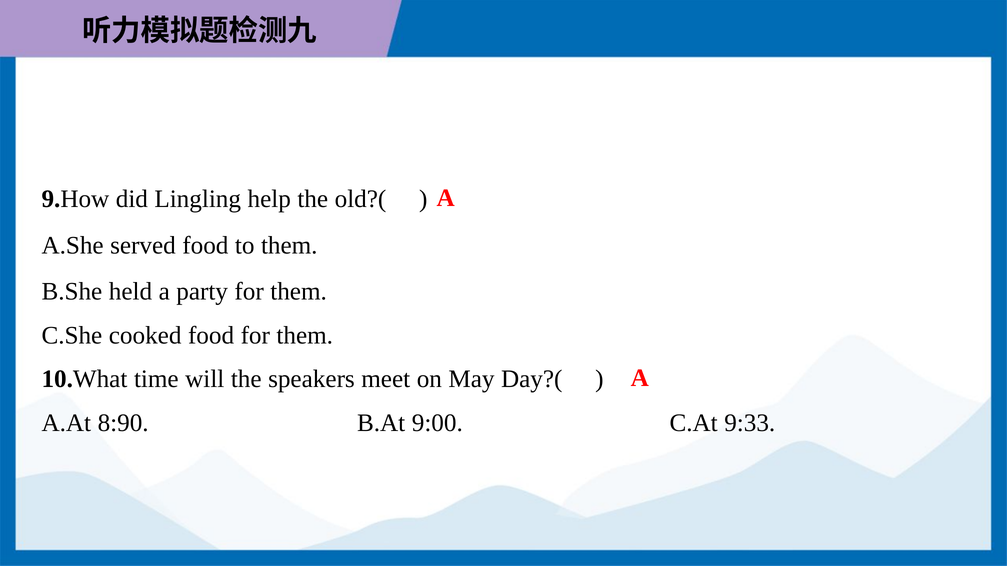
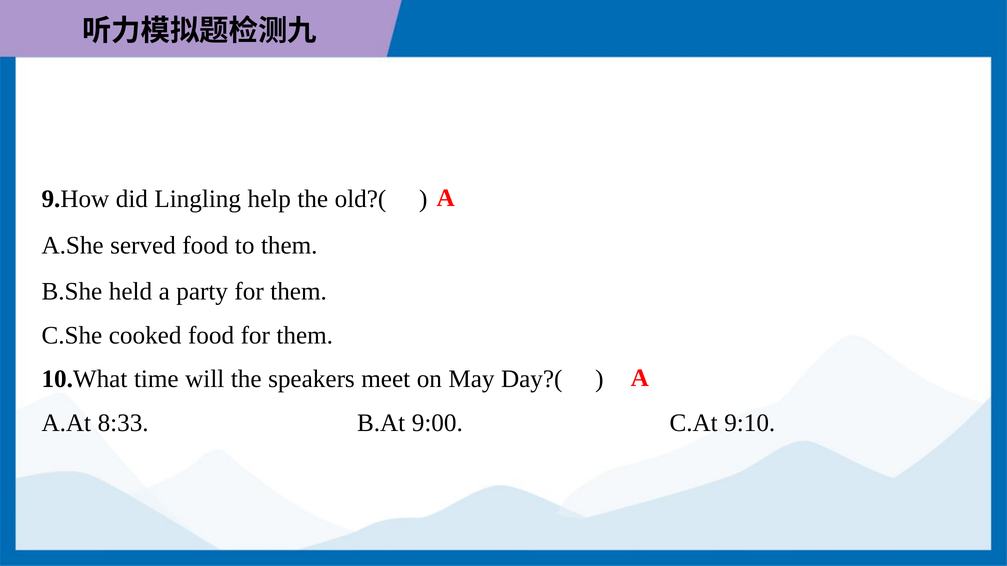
8:90: 8:90 -> 8:33 (123, 423)
9:33: 9:33 -> 9:10 (750, 423)
